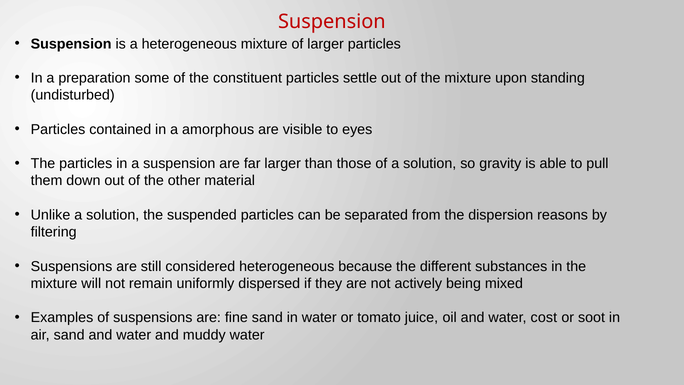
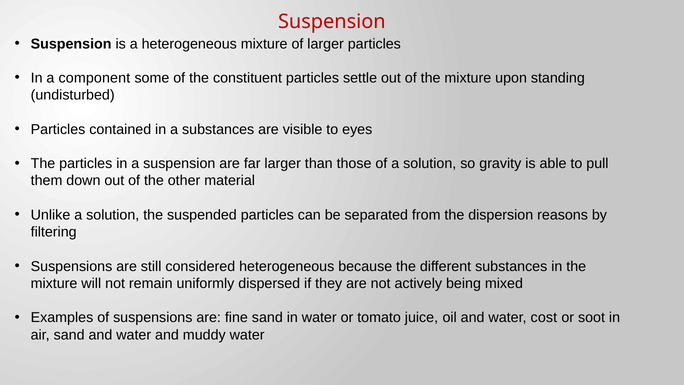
preparation: preparation -> component (94, 78)
a amorphous: amorphous -> substances (218, 129)
